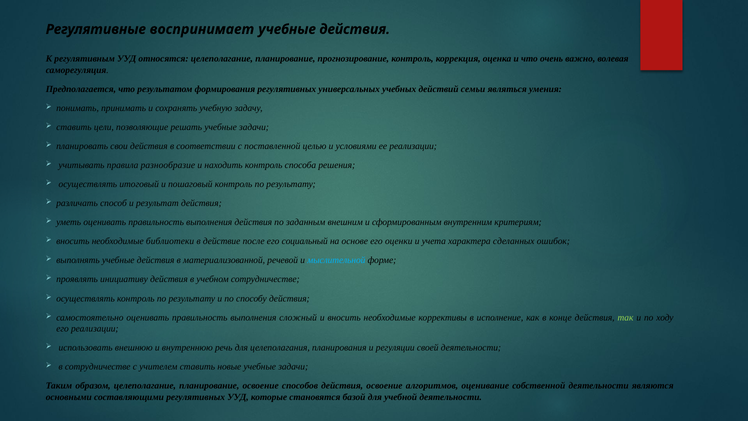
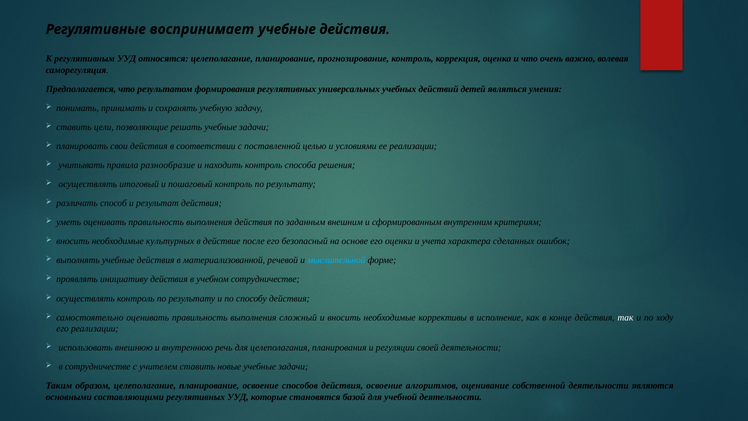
семьи: семьи -> детей (473, 89)
библиотеки: библиотеки -> культурных (170, 241)
социальный: социальный -> безопасный (305, 241)
так colour: light green -> white (625, 317)
